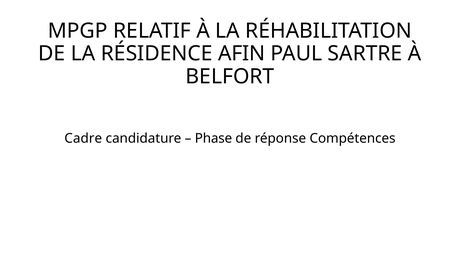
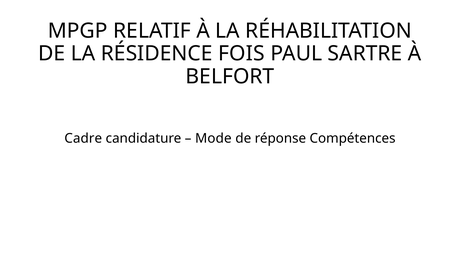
AFIN: AFIN -> FOIS (241, 54)
Phase: Phase -> Mode (213, 138)
